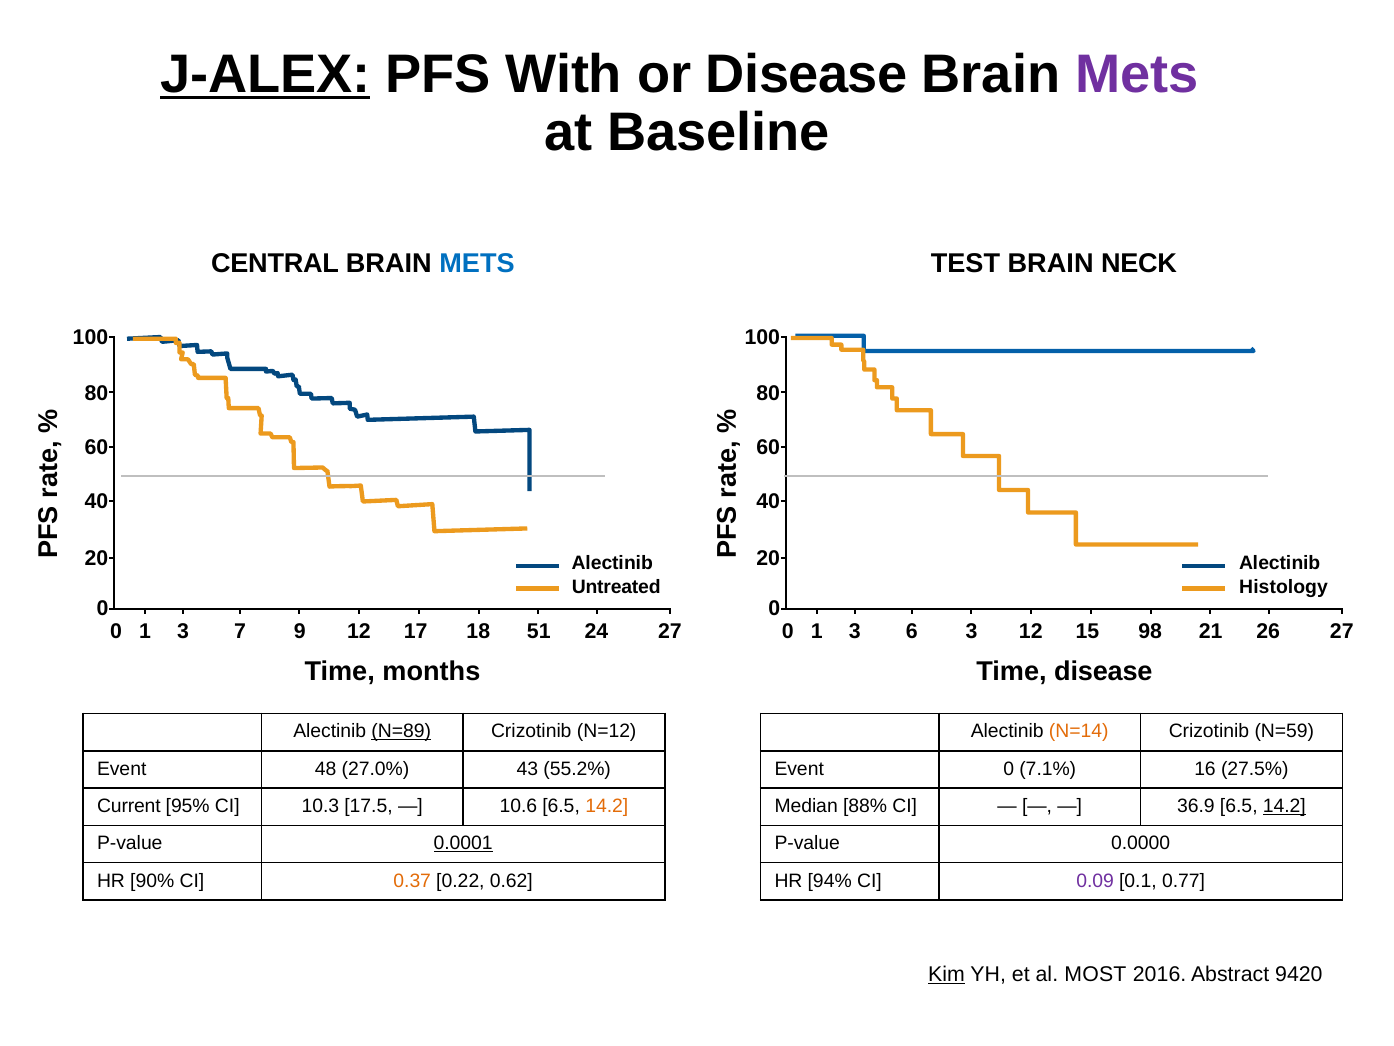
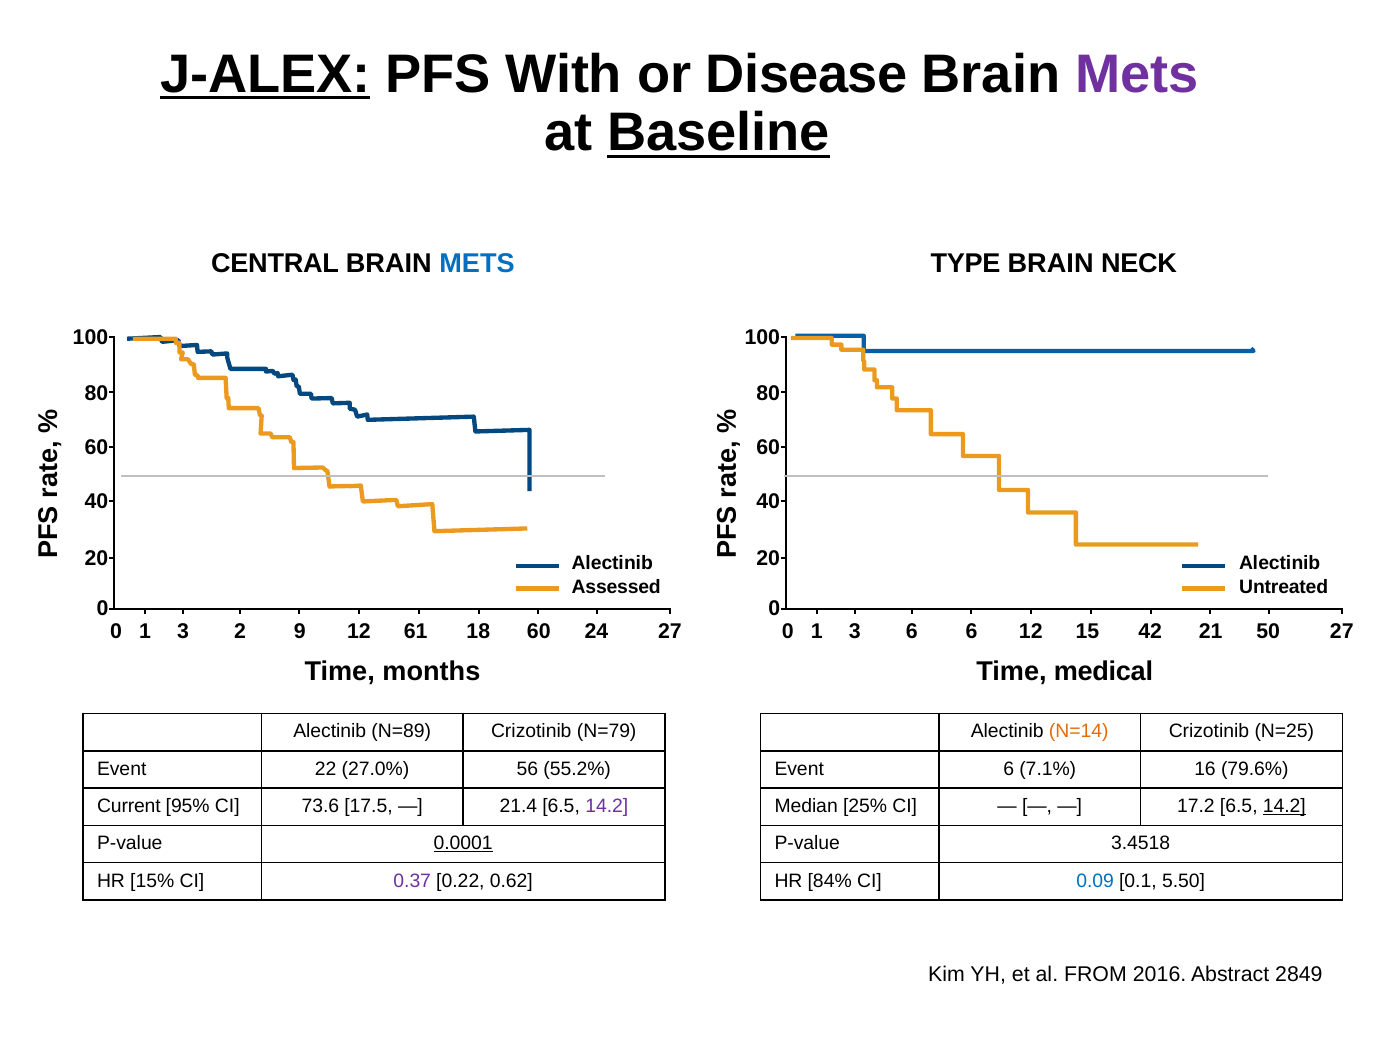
Baseline underline: none -> present (719, 133)
TEST: TEST -> TYPE (966, 264)
Untreated: Untreated -> Assessed (616, 587)
Histology: Histology -> Untreated (1284, 587)
7: 7 -> 2 (240, 631)
17: 17 -> 61 (416, 631)
18 51: 51 -> 60 (539, 631)
6 3: 3 -> 6 (972, 631)
98: 98 -> 42 (1150, 631)
26: 26 -> 50 (1268, 631)
Time disease: disease -> medical (1103, 671)
N=89 underline: present -> none (401, 731)
N=12: N=12 -> N=79 (607, 731)
N=59: N=59 -> N=25 (1284, 731)
48: 48 -> 22 (326, 768)
43: 43 -> 56 (527, 768)
Event 0: 0 -> 6 (1009, 768)
27.5%: 27.5% -> 79.6% (1255, 768)
10.3: 10.3 -> 73.6 (320, 806)
10.6: 10.6 -> 21.4 (518, 806)
14.2 colour: orange -> purple (607, 806)
88%: 88% -> 25% (865, 806)
36.9: 36.9 -> 17.2 (1196, 806)
0.0000: 0.0000 -> 3.4518 (1141, 843)
90%: 90% -> 15% (152, 880)
0.37 colour: orange -> purple (412, 880)
94%: 94% -> 84% (830, 880)
0.09 colour: purple -> blue (1095, 880)
0.77: 0.77 -> 5.50 (1184, 880)
Kim underline: present -> none (947, 974)
MOST: MOST -> FROM (1095, 974)
9420: 9420 -> 2849 (1299, 974)
